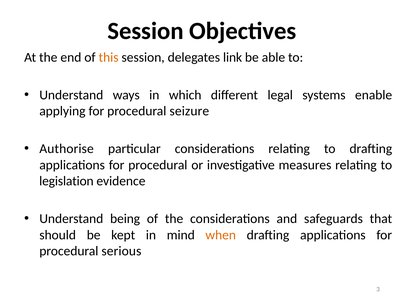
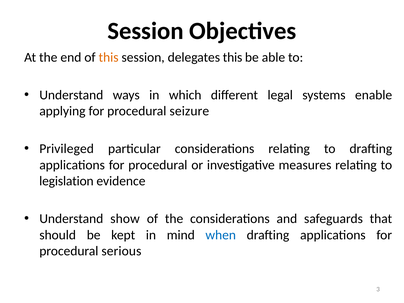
delegates link: link -> this (233, 57)
Authorise: Authorise -> Privileged (67, 149)
being: being -> show (125, 219)
when colour: orange -> blue (221, 235)
